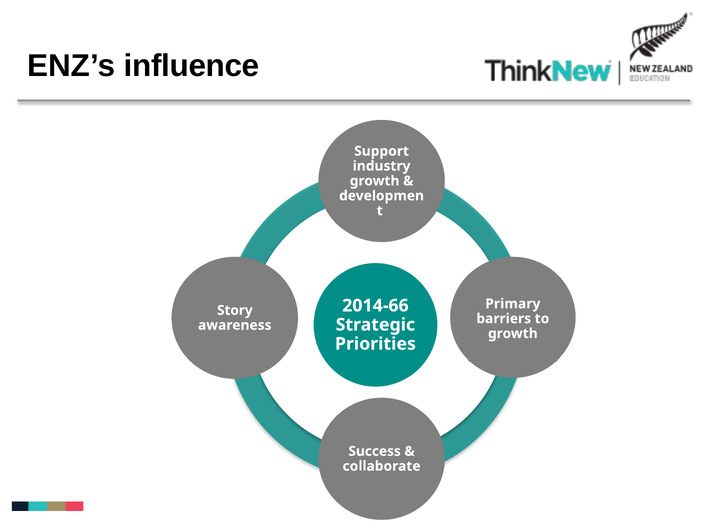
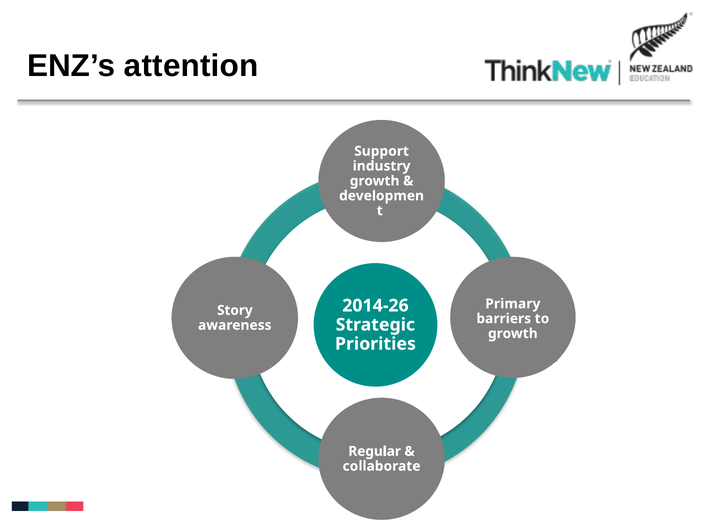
influence: influence -> attention (191, 66)
2014-66: 2014-66 -> 2014-26 (375, 306)
Success: Success -> Regular (375, 452)
